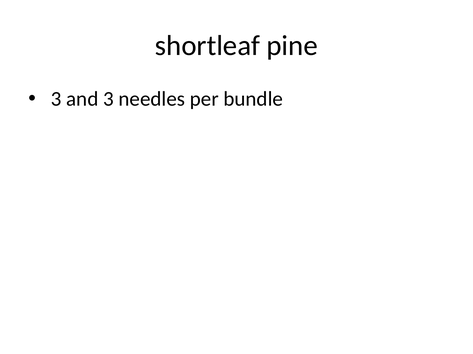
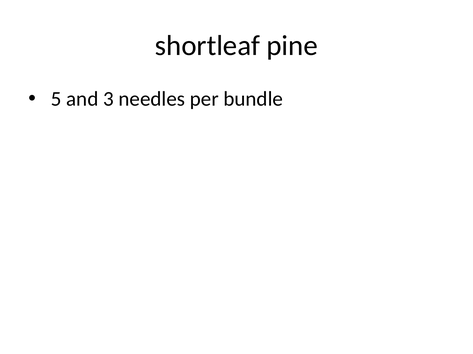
3: 3 -> 5 (56, 99)
